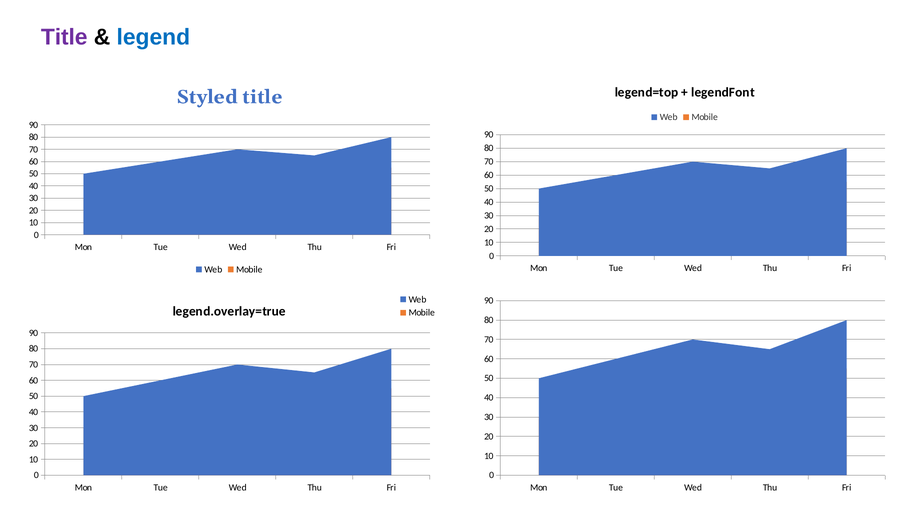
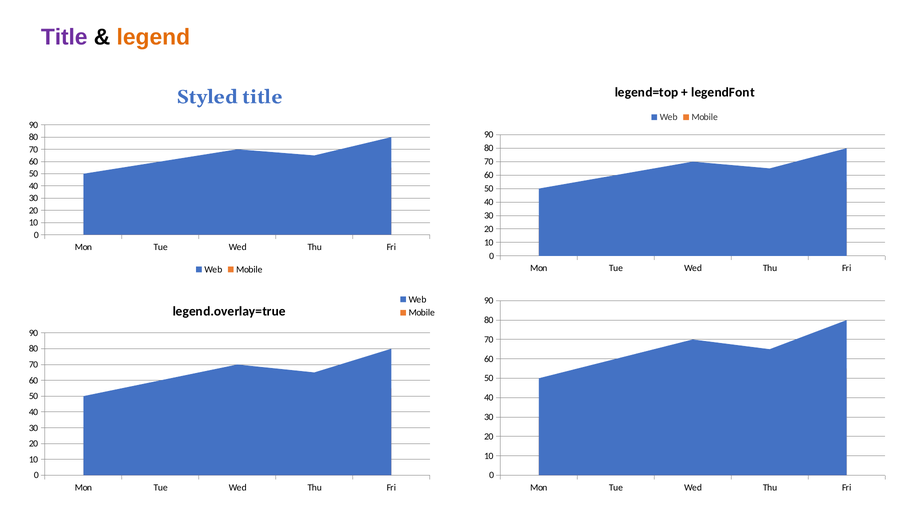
legend colour: blue -> orange (153, 37)
